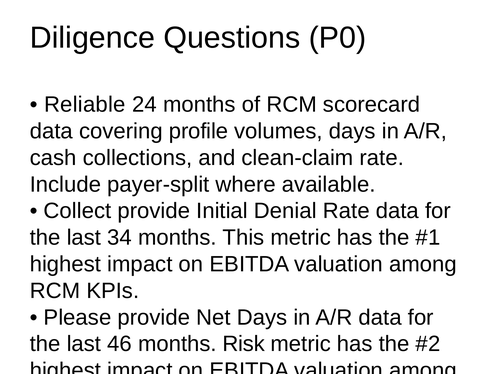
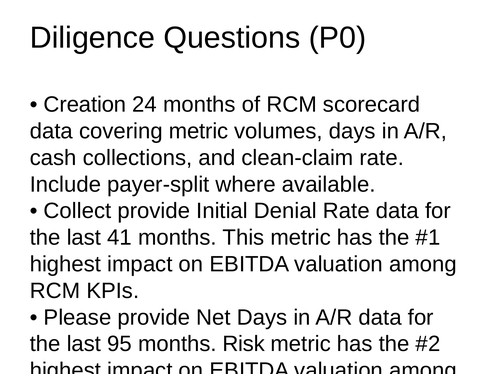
Reliable: Reliable -> Creation (85, 104)
covering profile: profile -> metric (199, 131)
34: 34 -> 41 (120, 237)
46: 46 -> 95 (120, 344)
